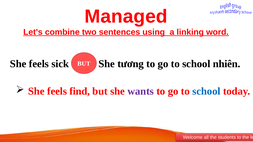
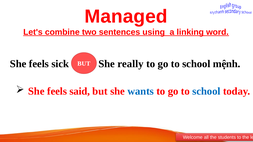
tương: tương -> really (131, 64)
nhiên: nhiên -> mệnh (227, 64)
find: find -> said (80, 91)
wants colour: purple -> blue (141, 91)
